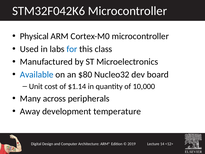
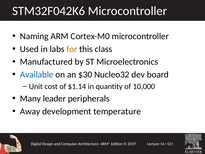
Physical: Physical -> Naming (34, 36)
for colour: blue -> orange (72, 49)
$80: $80 -> $30 (85, 74)
across: across -> leader (54, 98)
